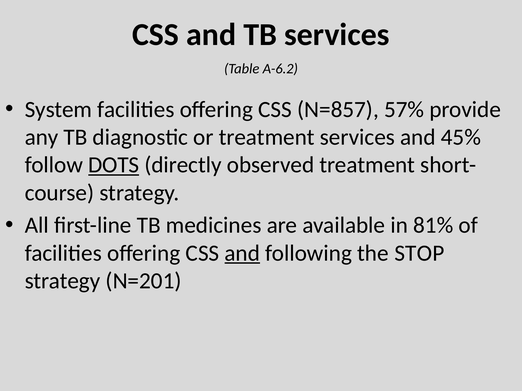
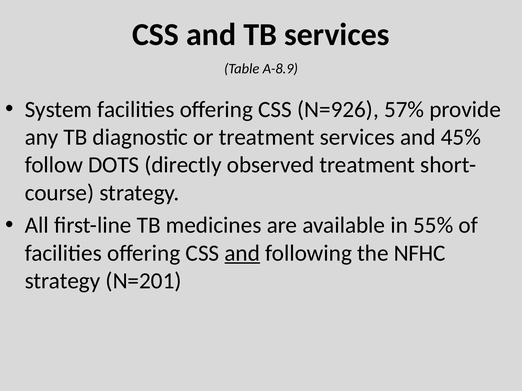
A-6.2: A-6.2 -> A-8.9 (280, 69)
N=857: N=857 -> N=926 (338, 110)
DOTS underline: present -> none (114, 165)
81%: 81% -> 55% (433, 226)
STOP: STOP -> NFHC (420, 253)
